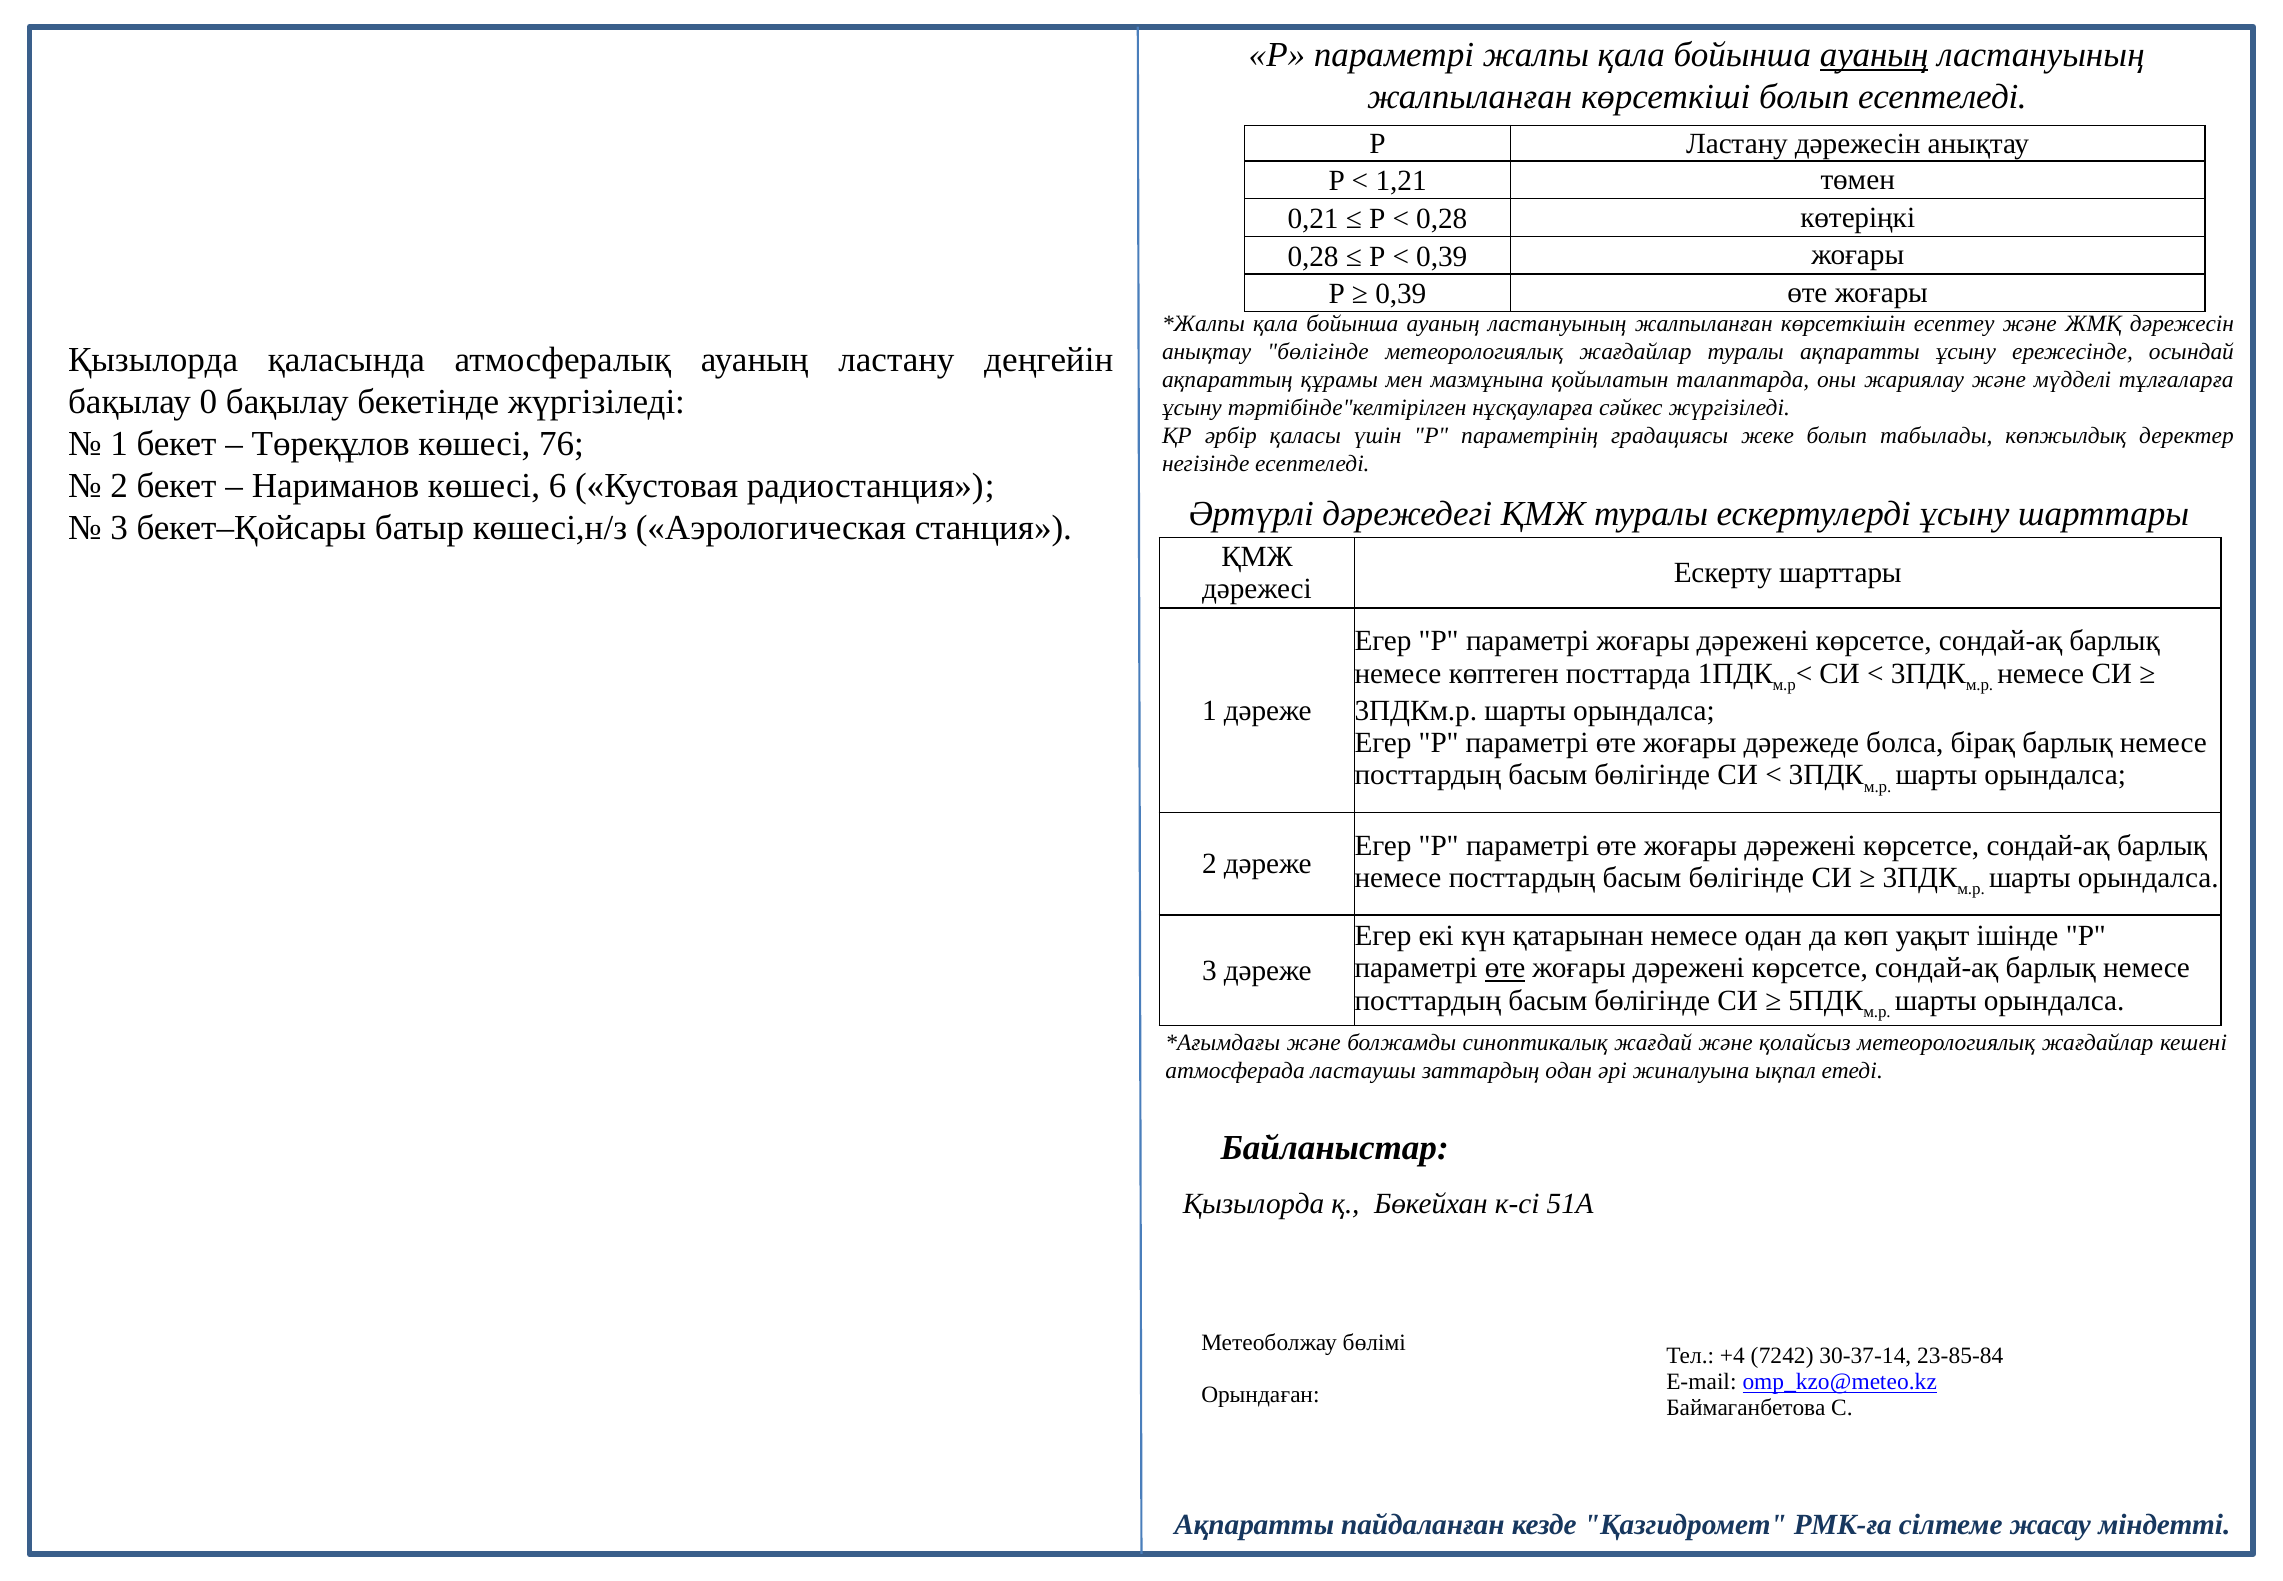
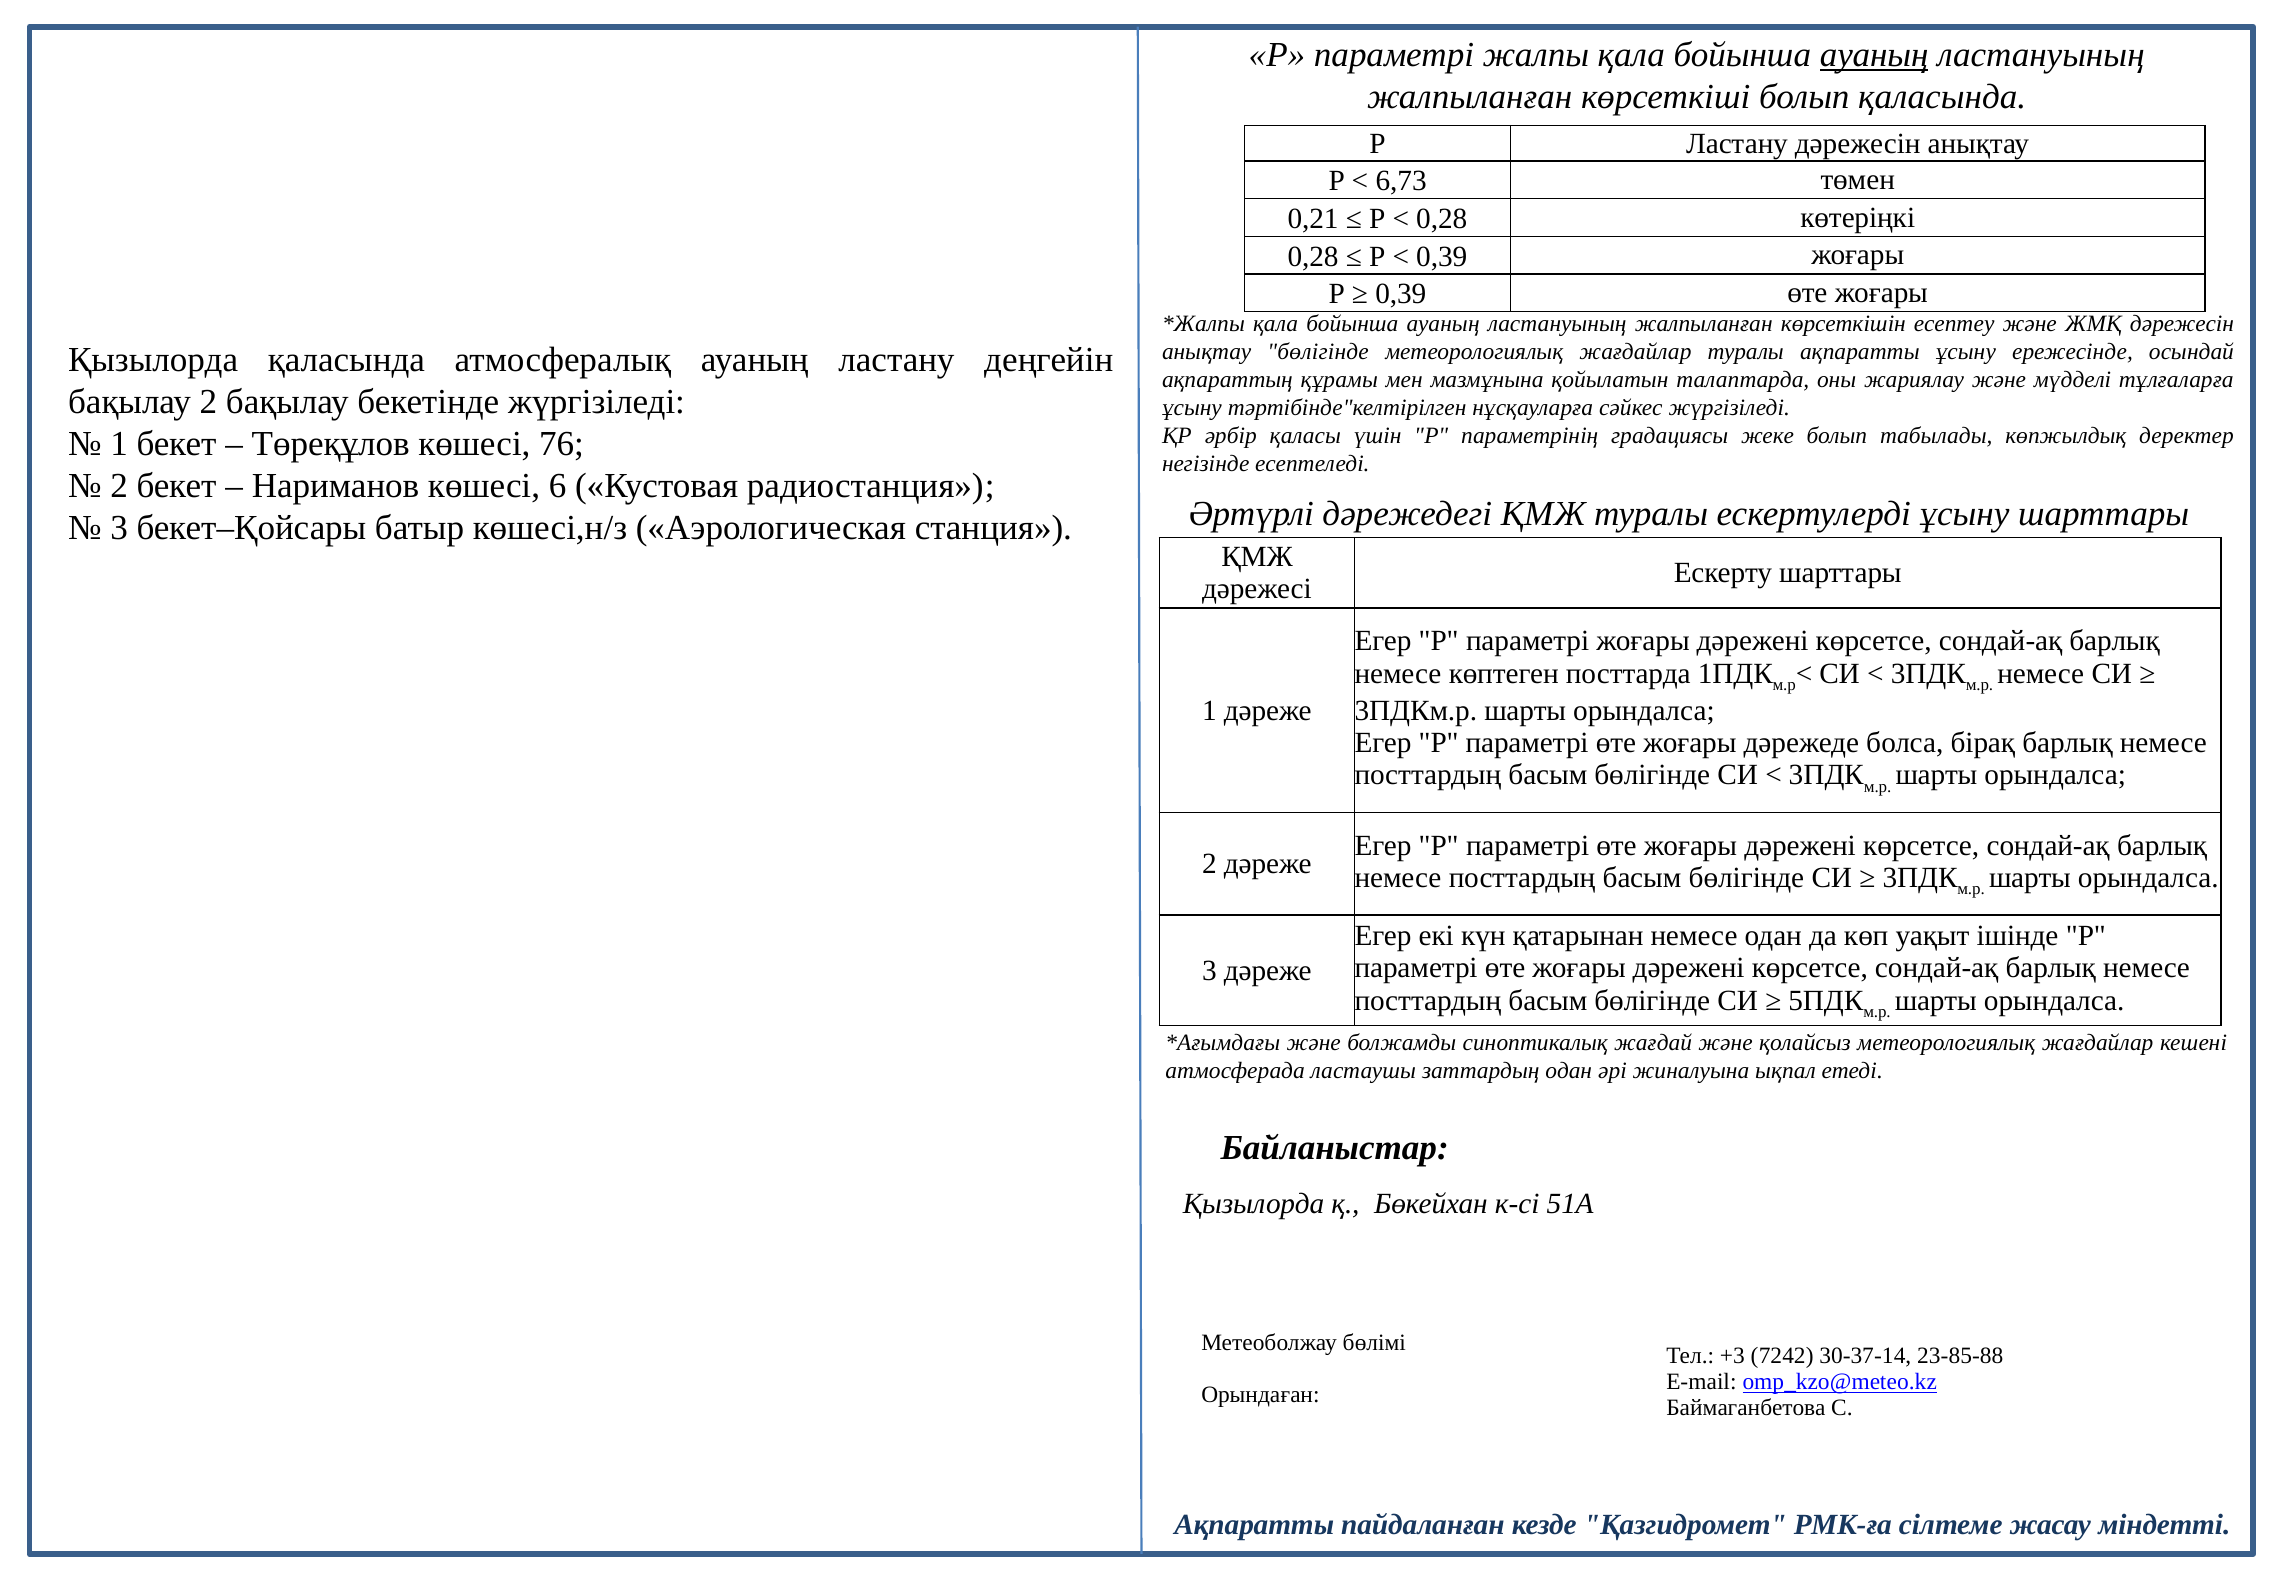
болып есептеледі: есептеледі -> қаласында (1942, 97)
1,21: 1,21 -> 6,73 (1401, 181)
бақылау 0: 0 -> 2 (209, 402)
өте underline: present -> none (1505, 968)
+4: +4 -> +3 (1732, 1356)
23-85-84: 23-85-84 -> 23-85-88 (1960, 1356)
